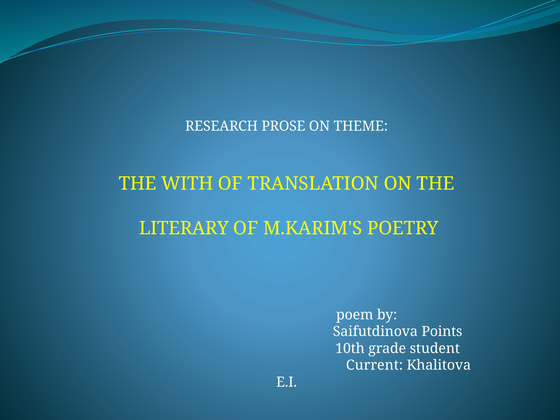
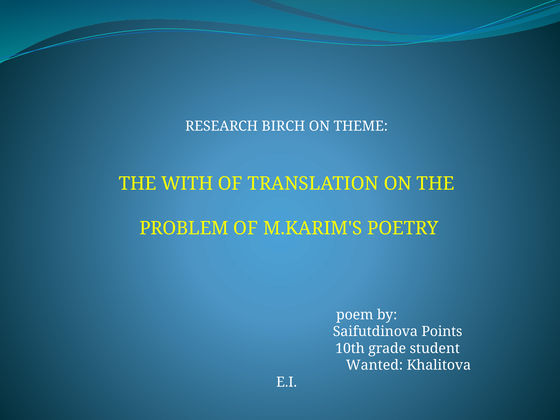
PROSE: PROSE -> BIRCH (283, 126)
LITERARY: LITERARY -> PROBLEM (184, 228)
Current: Current -> Wanted (374, 365)
